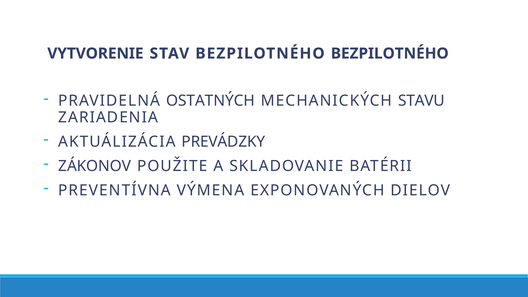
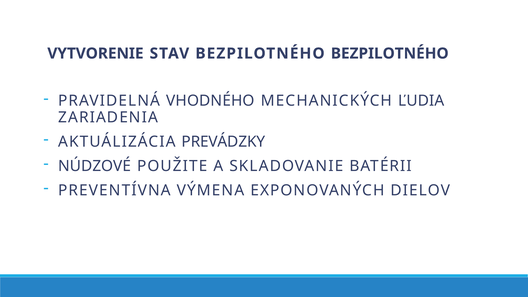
OSTATNÝCH: OSTATNÝCH -> VHODNÉHO (210, 101)
STAVU: STAVU -> ĽUDIA (421, 101)
ZÁKONOV: ZÁKONOV -> NÚDZOVÉ (95, 166)
